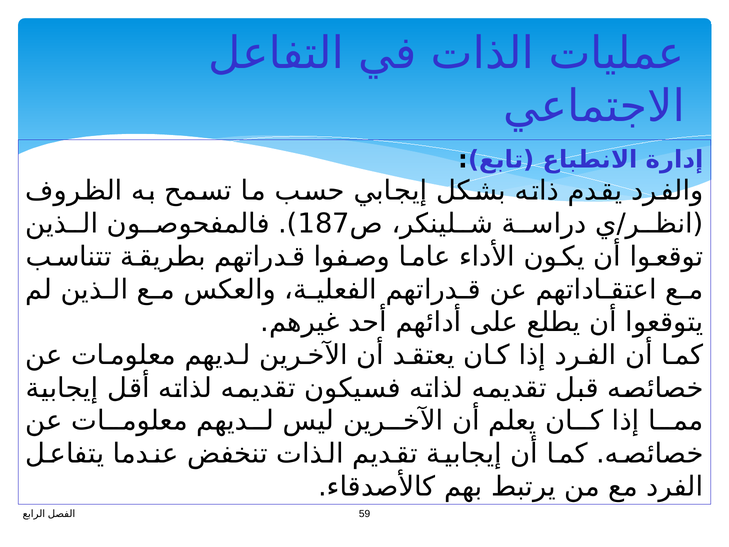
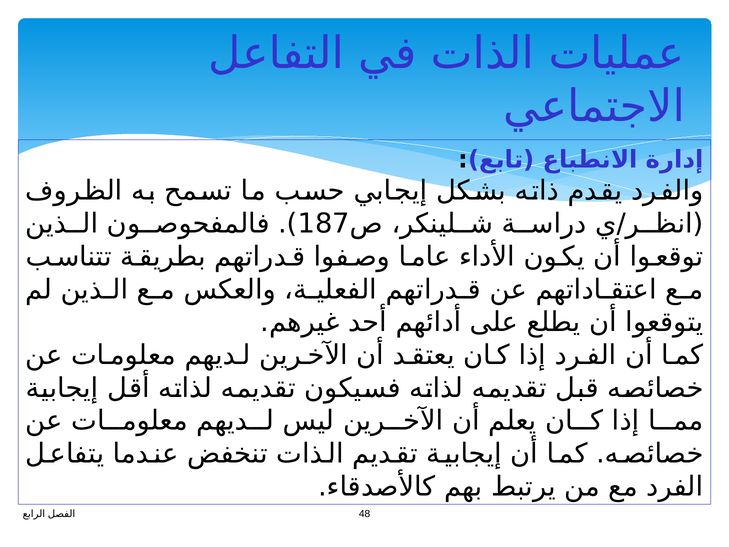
59: 59 -> 48 (365, 514)
